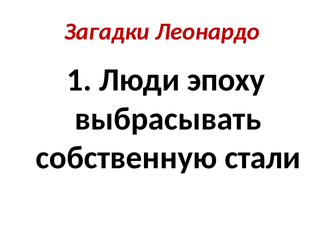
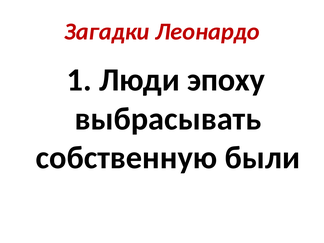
стали: стали -> были (262, 158)
